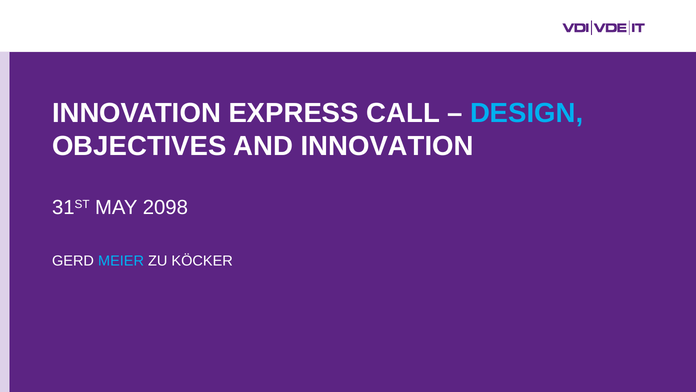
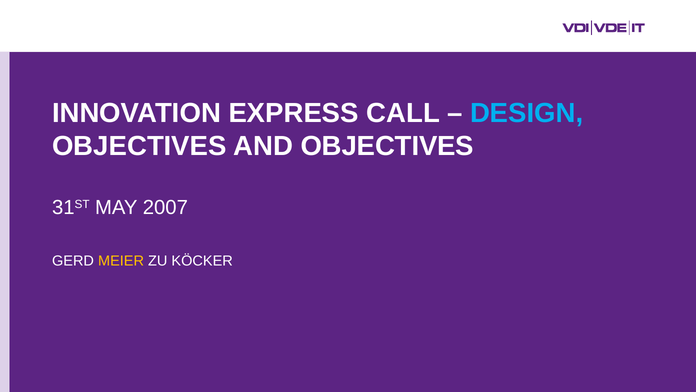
AND INNOVATION: INNOVATION -> OBJECTIVES (387, 146)
2098: 2098 -> 2007 (165, 207)
MEIER colour: light blue -> yellow (121, 261)
